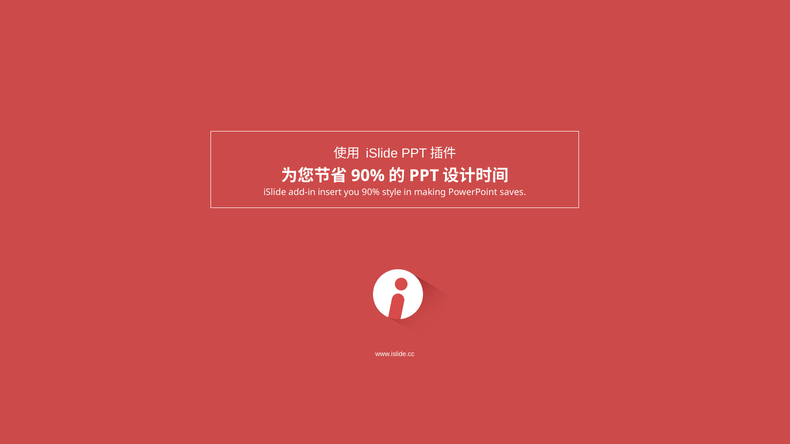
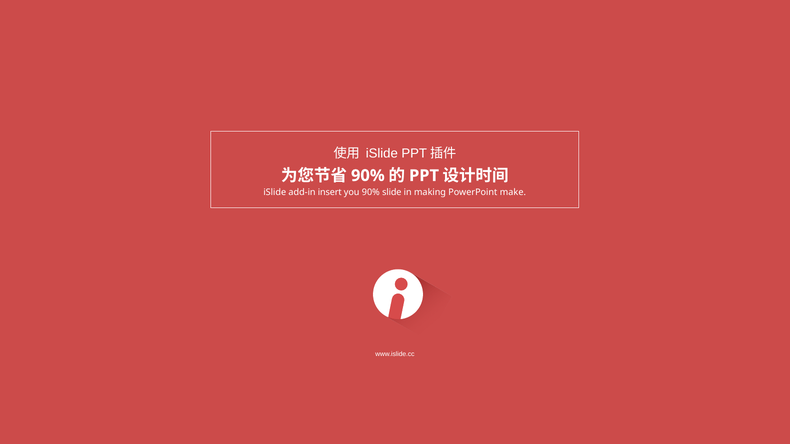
style: style -> slide (392, 193)
saves: saves -> make (513, 193)
